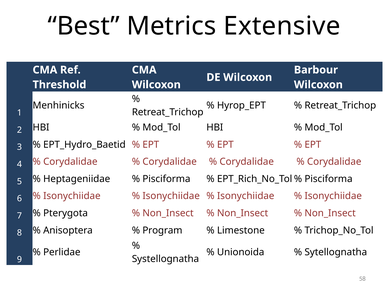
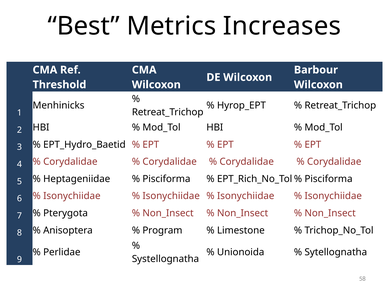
Extensive: Extensive -> Increases (282, 26)
